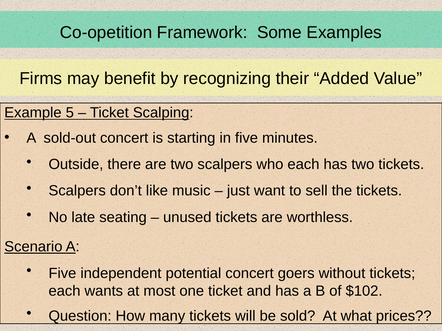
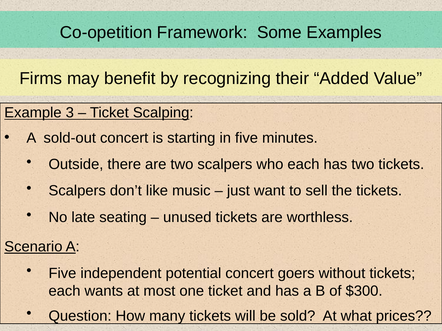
5: 5 -> 3 (70, 113)
$102: $102 -> $300 (364, 291)
